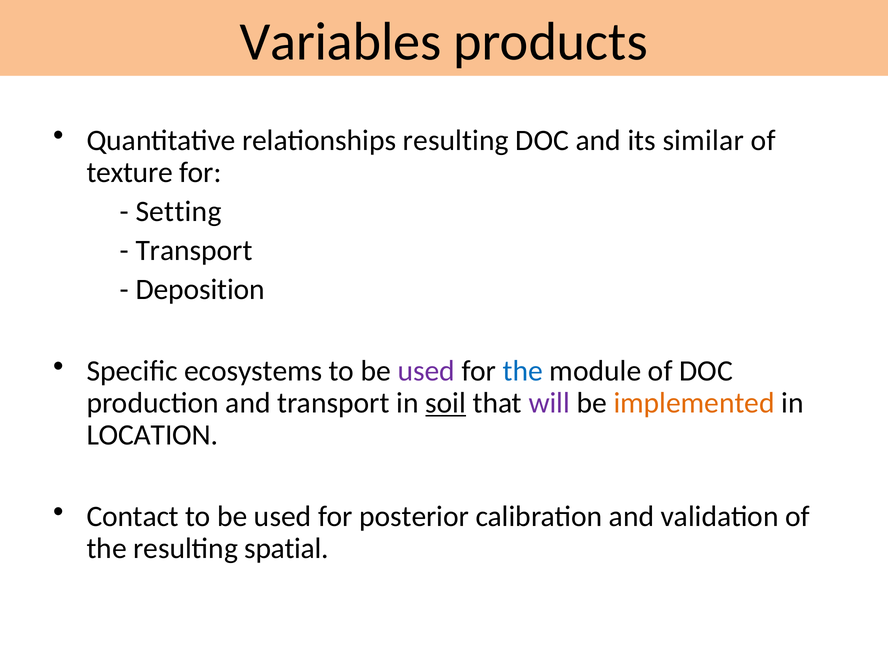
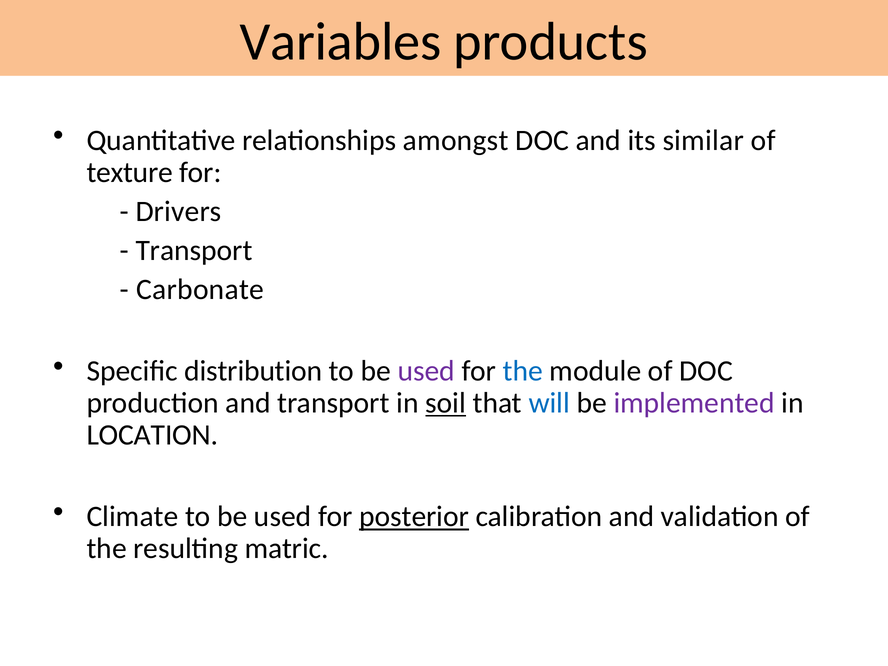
relationships resulting: resulting -> amongst (456, 140)
Setting: Setting -> Drivers (179, 211)
Deposition: Deposition -> Carbonate (200, 289)
ecosystems: ecosystems -> distribution (253, 371)
will colour: purple -> blue (549, 403)
implemented colour: orange -> purple (694, 403)
Contact: Contact -> Climate (133, 517)
posterior underline: none -> present (414, 517)
spatial: spatial -> matric (287, 549)
